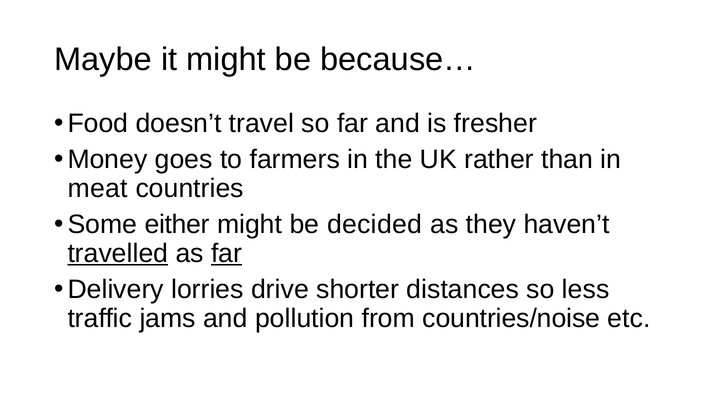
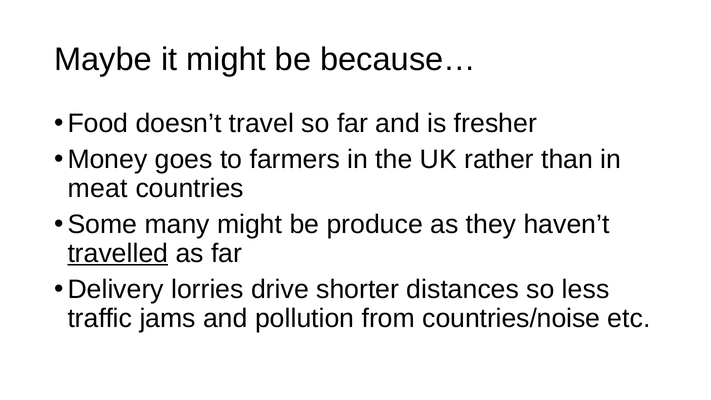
either: either -> many (177, 225)
decided: decided -> produce (375, 225)
far underline: present -> none (227, 253)
